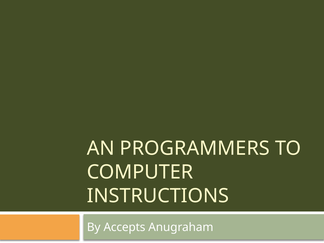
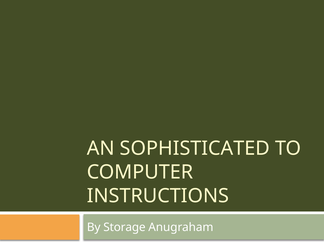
PROGRAMMERS: PROGRAMMERS -> SOPHISTICATED (195, 148)
Accepts: Accepts -> Storage (124, 227)
